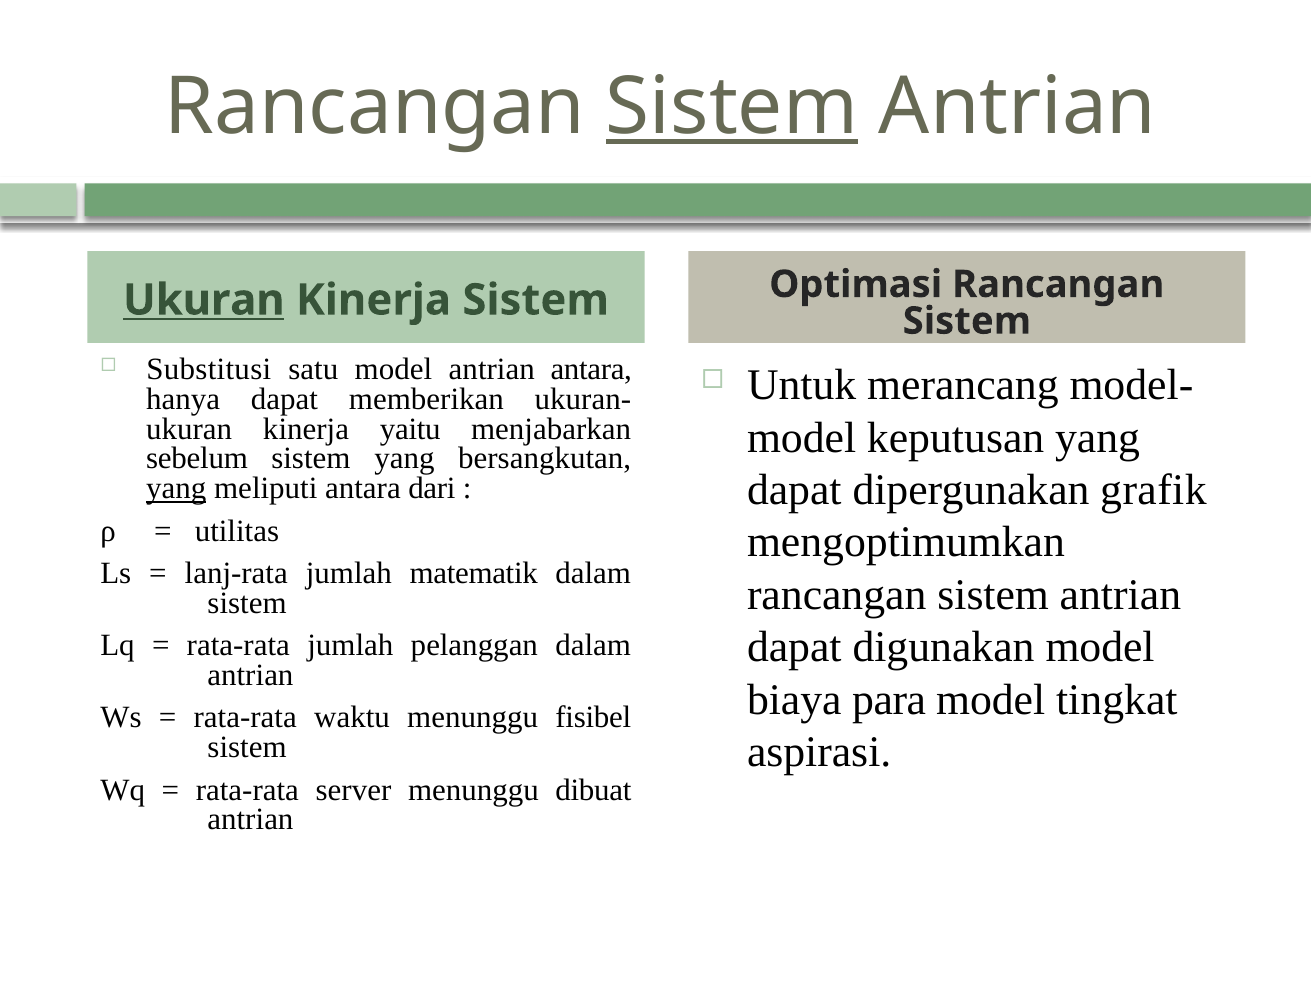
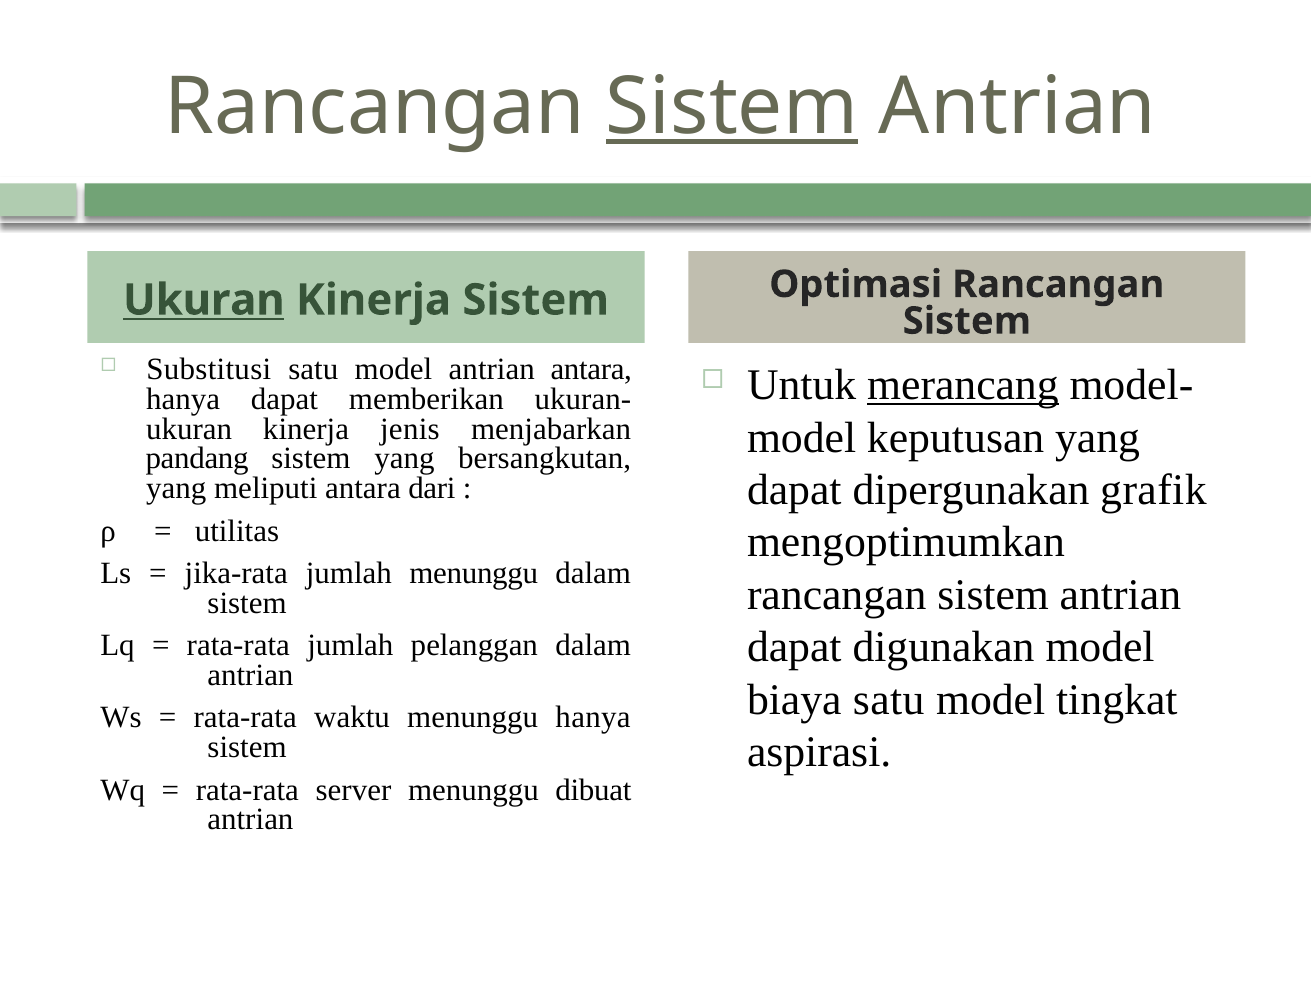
merancang underline: none -> present (963, 385)
yaitu: yaitu -> jenis (410, 429)
sebelum: sebelum -> pandang (197, 459)
yang underline: present -> none (176, 489)
lanj-rata: lanj-rata -> jika-rata (236, 573)
jumlah matematik: matematik -> menunggu (474, 573)
biaya para: para -> satu (889, 700)
menunggu fisibel: fisibel -> hanya (593, 718)
